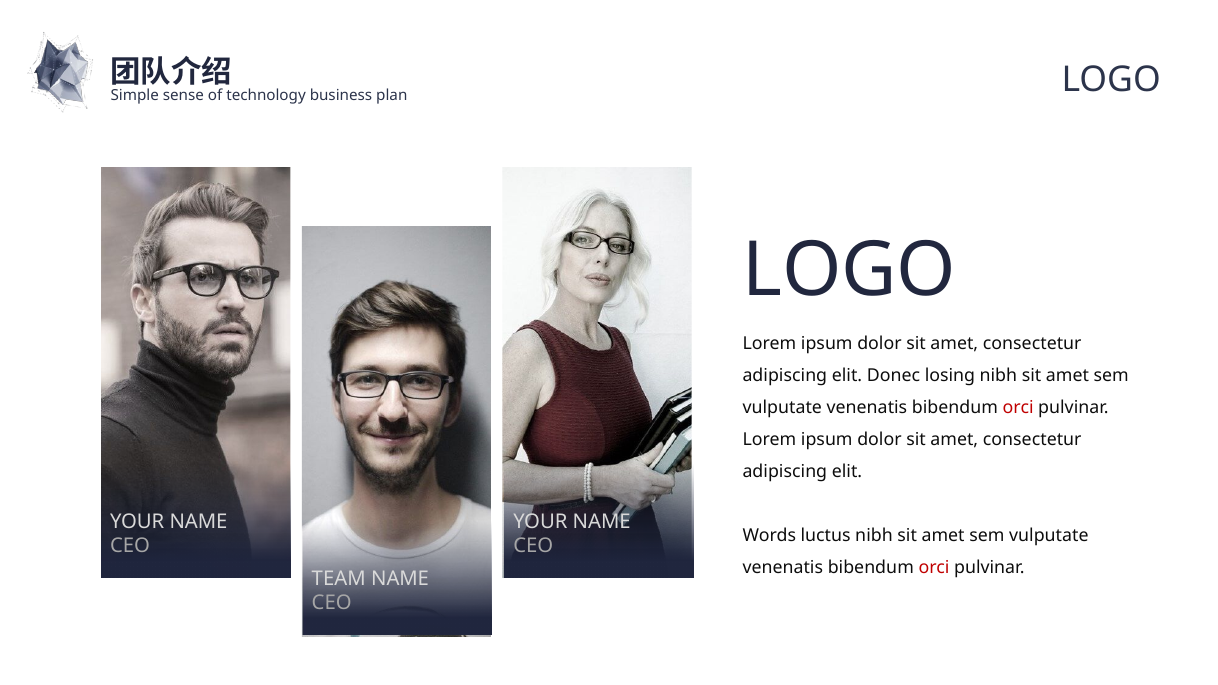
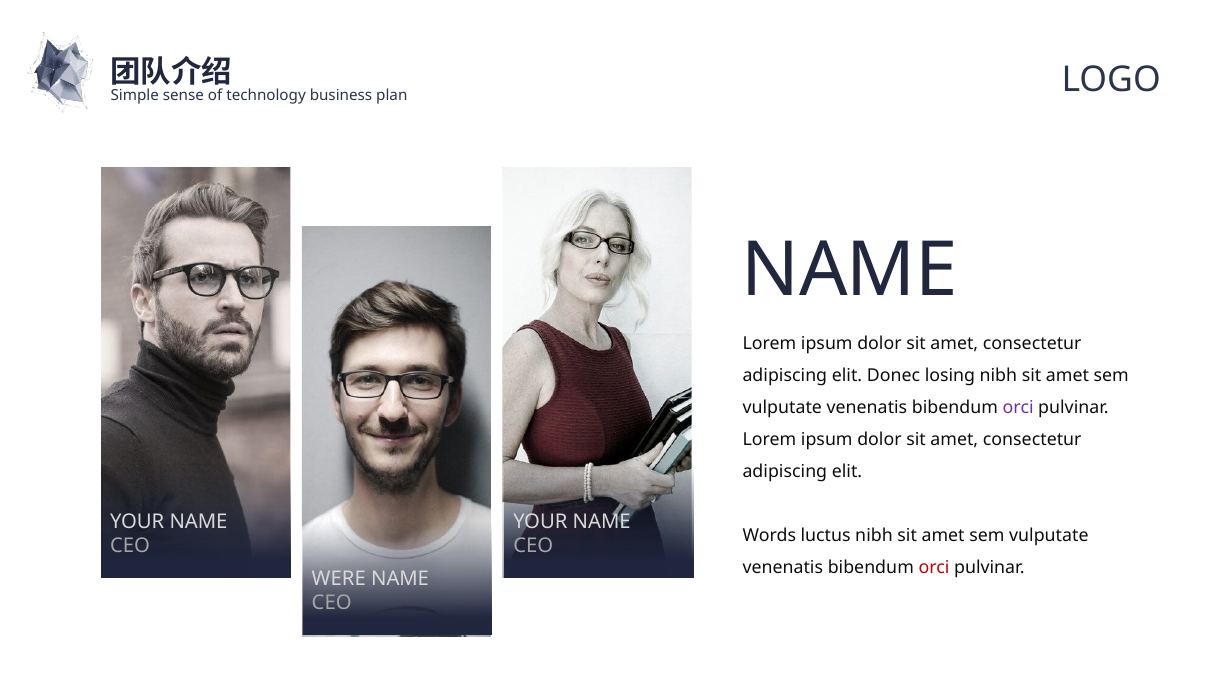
LOGO: LOGO -> NAME (850, 271)
orci colour: red -> purple (1018, 408)
TEAM: TEAM -> WERE (339, 579)
